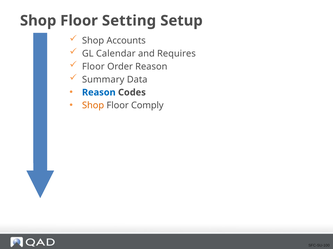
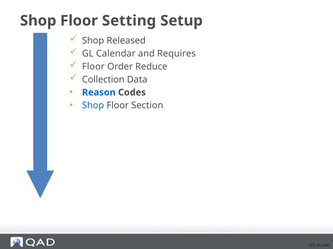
Accounts: Accounts -> Released (126, 41)
Order Reason: Reason -> Reduce (151, 67)
Summary: Summary -> Collection (103, 80)
Shop colour: orange -> blue (93, 106)
Comply: Comply -> Section (147, 106)
